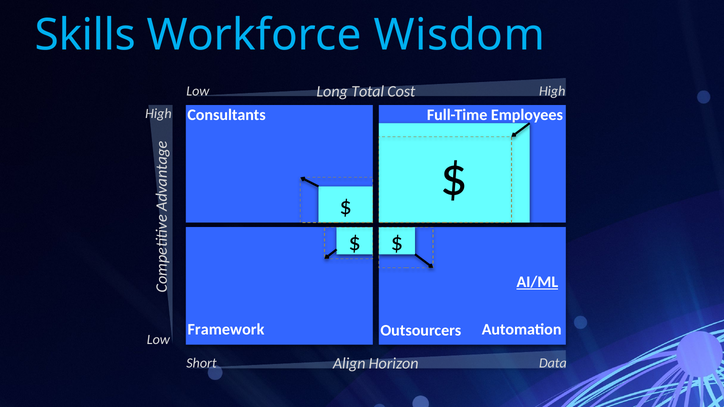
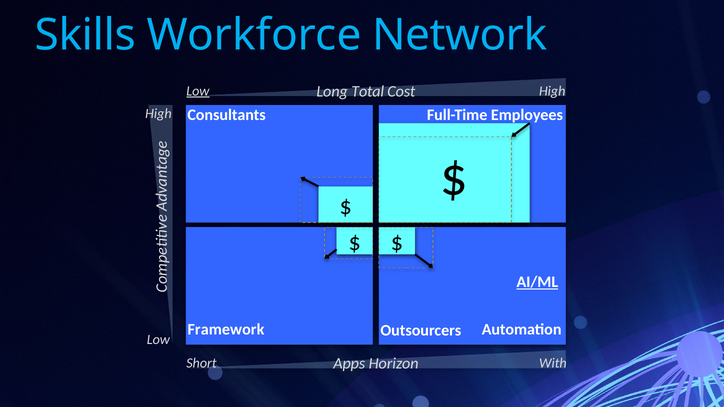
Wisdom: Wisdom -> Network (460, 35)
Low underline: none -> present (198, 91)
Align: Align -> Apps (349, 364)
Data: Data -> With (553, 363)
